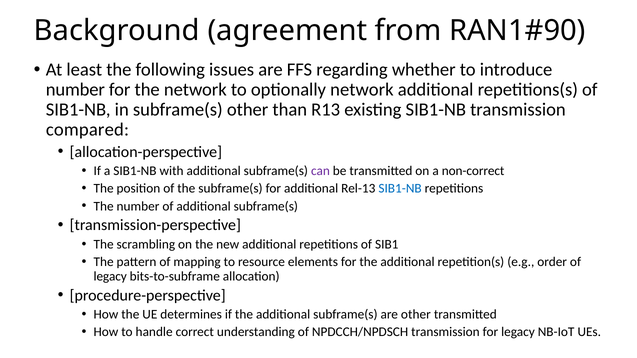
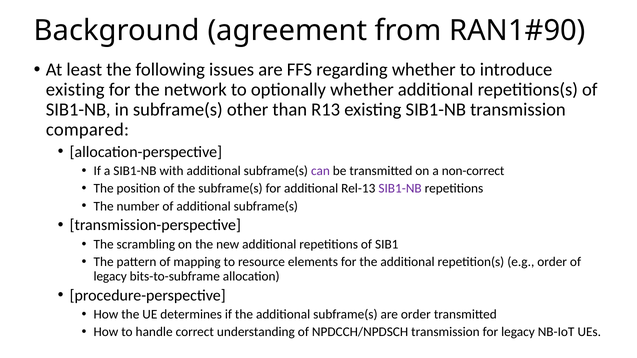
number: number -> existing (75, 90)
optionally network: network -> whether (362, 90)
SIB1-NB colour: blue -> purple (400, 189)
are other: other -> order (416, 315)
